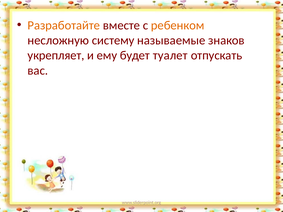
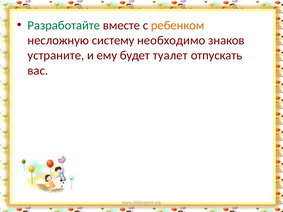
Разработайте colour: orange -> green (64, 25)
называемые: называемые -> необходимо (171, 40)
укрепляет: укрепляет -> устраните (56, 56)
